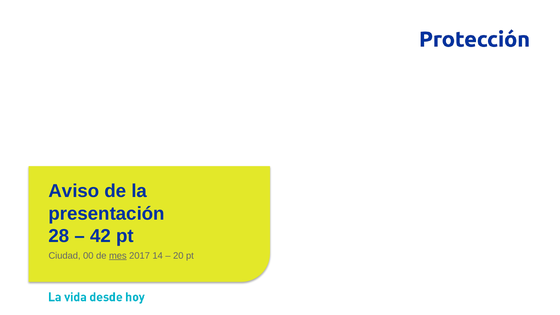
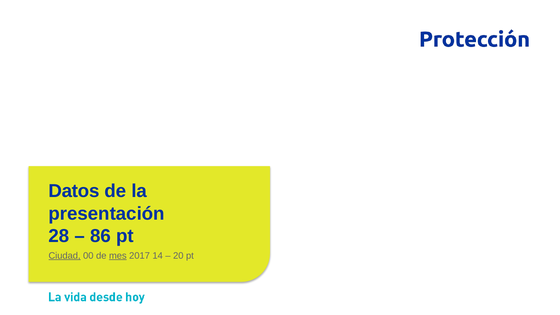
Aviso: Aviso -> Datos (74, 191)
42: 42 -> 86 (100, 236)
Ciudad underline: none -> present (65, 256)
